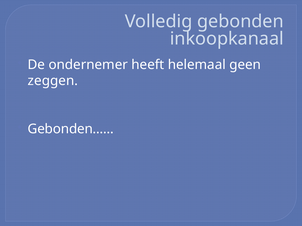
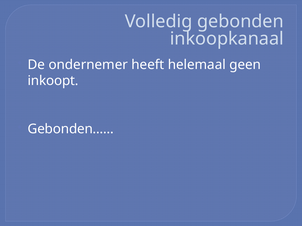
zeggen: zeggen -> inkoopt (53, 81)
